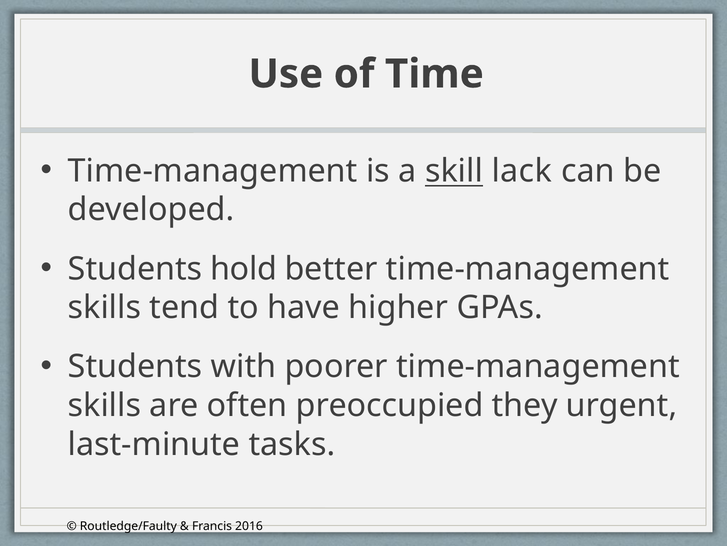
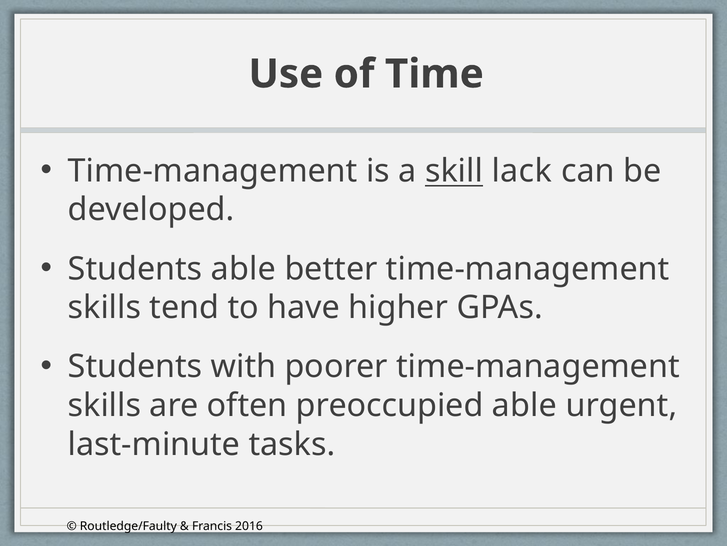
Students hold: hold -> able (243, 268)
preoccupied they: they -> able (525, 405)
